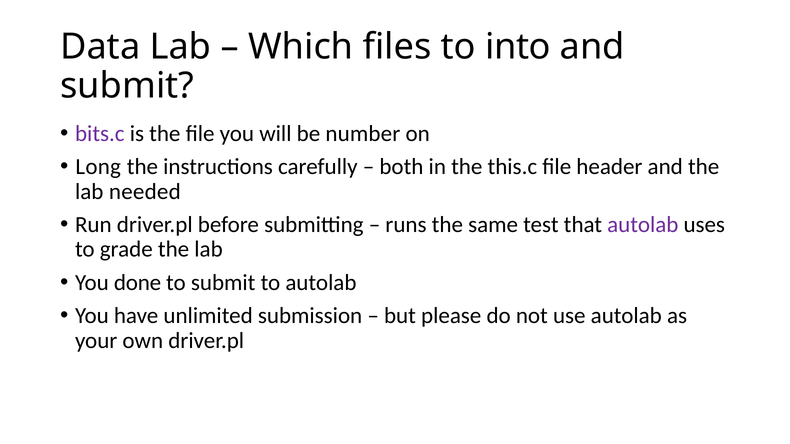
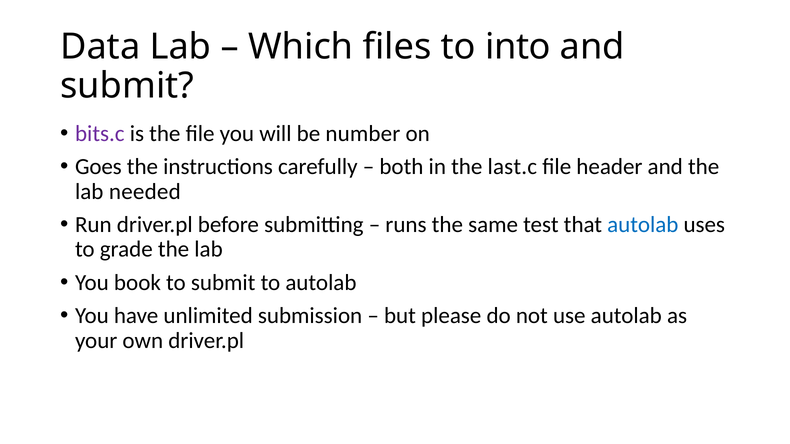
Long: Long -> Goes (98, 167)
this.c: this.c -> last.c (512, 167)
autolab colour: purple -> blue (643, 225)
done: done -> book (137, 283)
